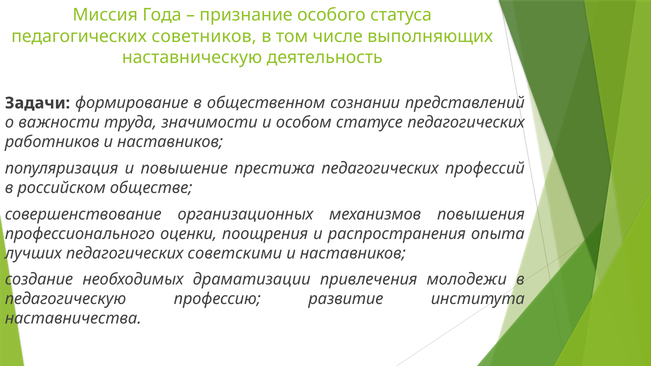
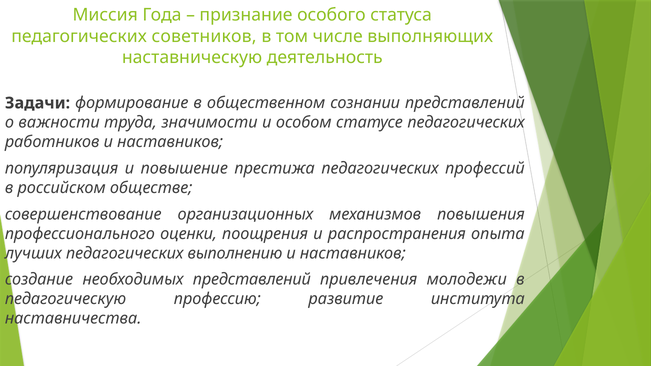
советскими: советскими -> выполнению (235, 253)
необходимых драматизации: драматизации -> представлений (252, 280)
